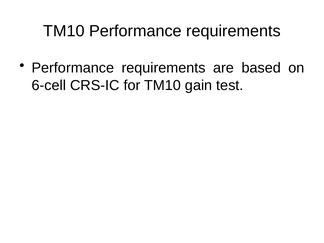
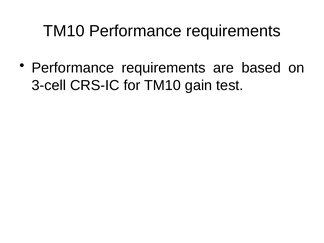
6-cell: 6-cell -> 3-cell (49, 85)
